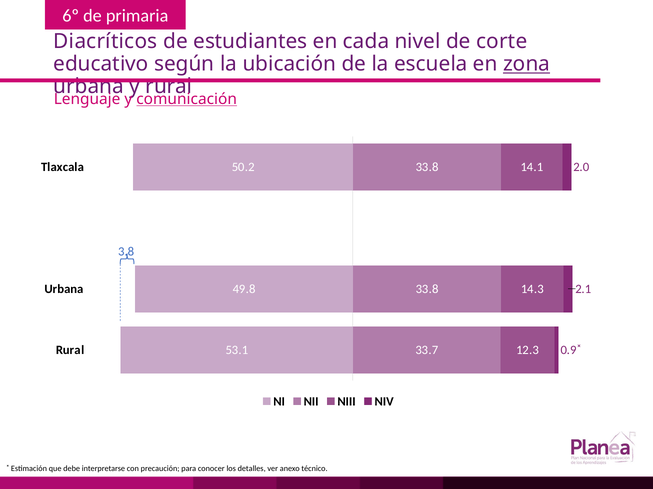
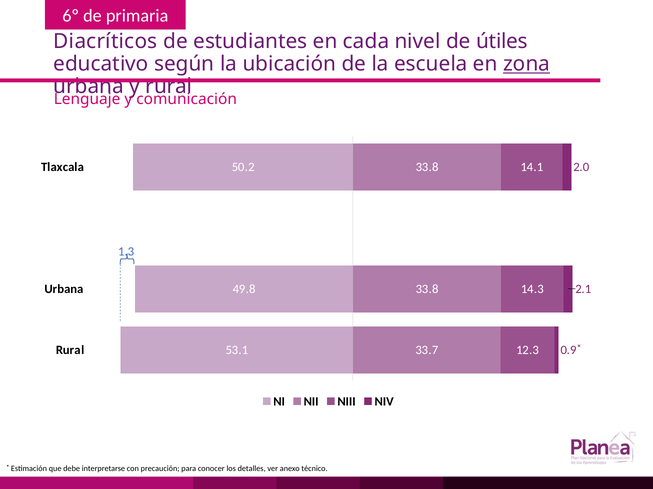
corte: corte -> útiles (502, 42)
comunicación underline: present -> none (187, 99)
3.8: 3.8 -> 1.3 (126, 252)
